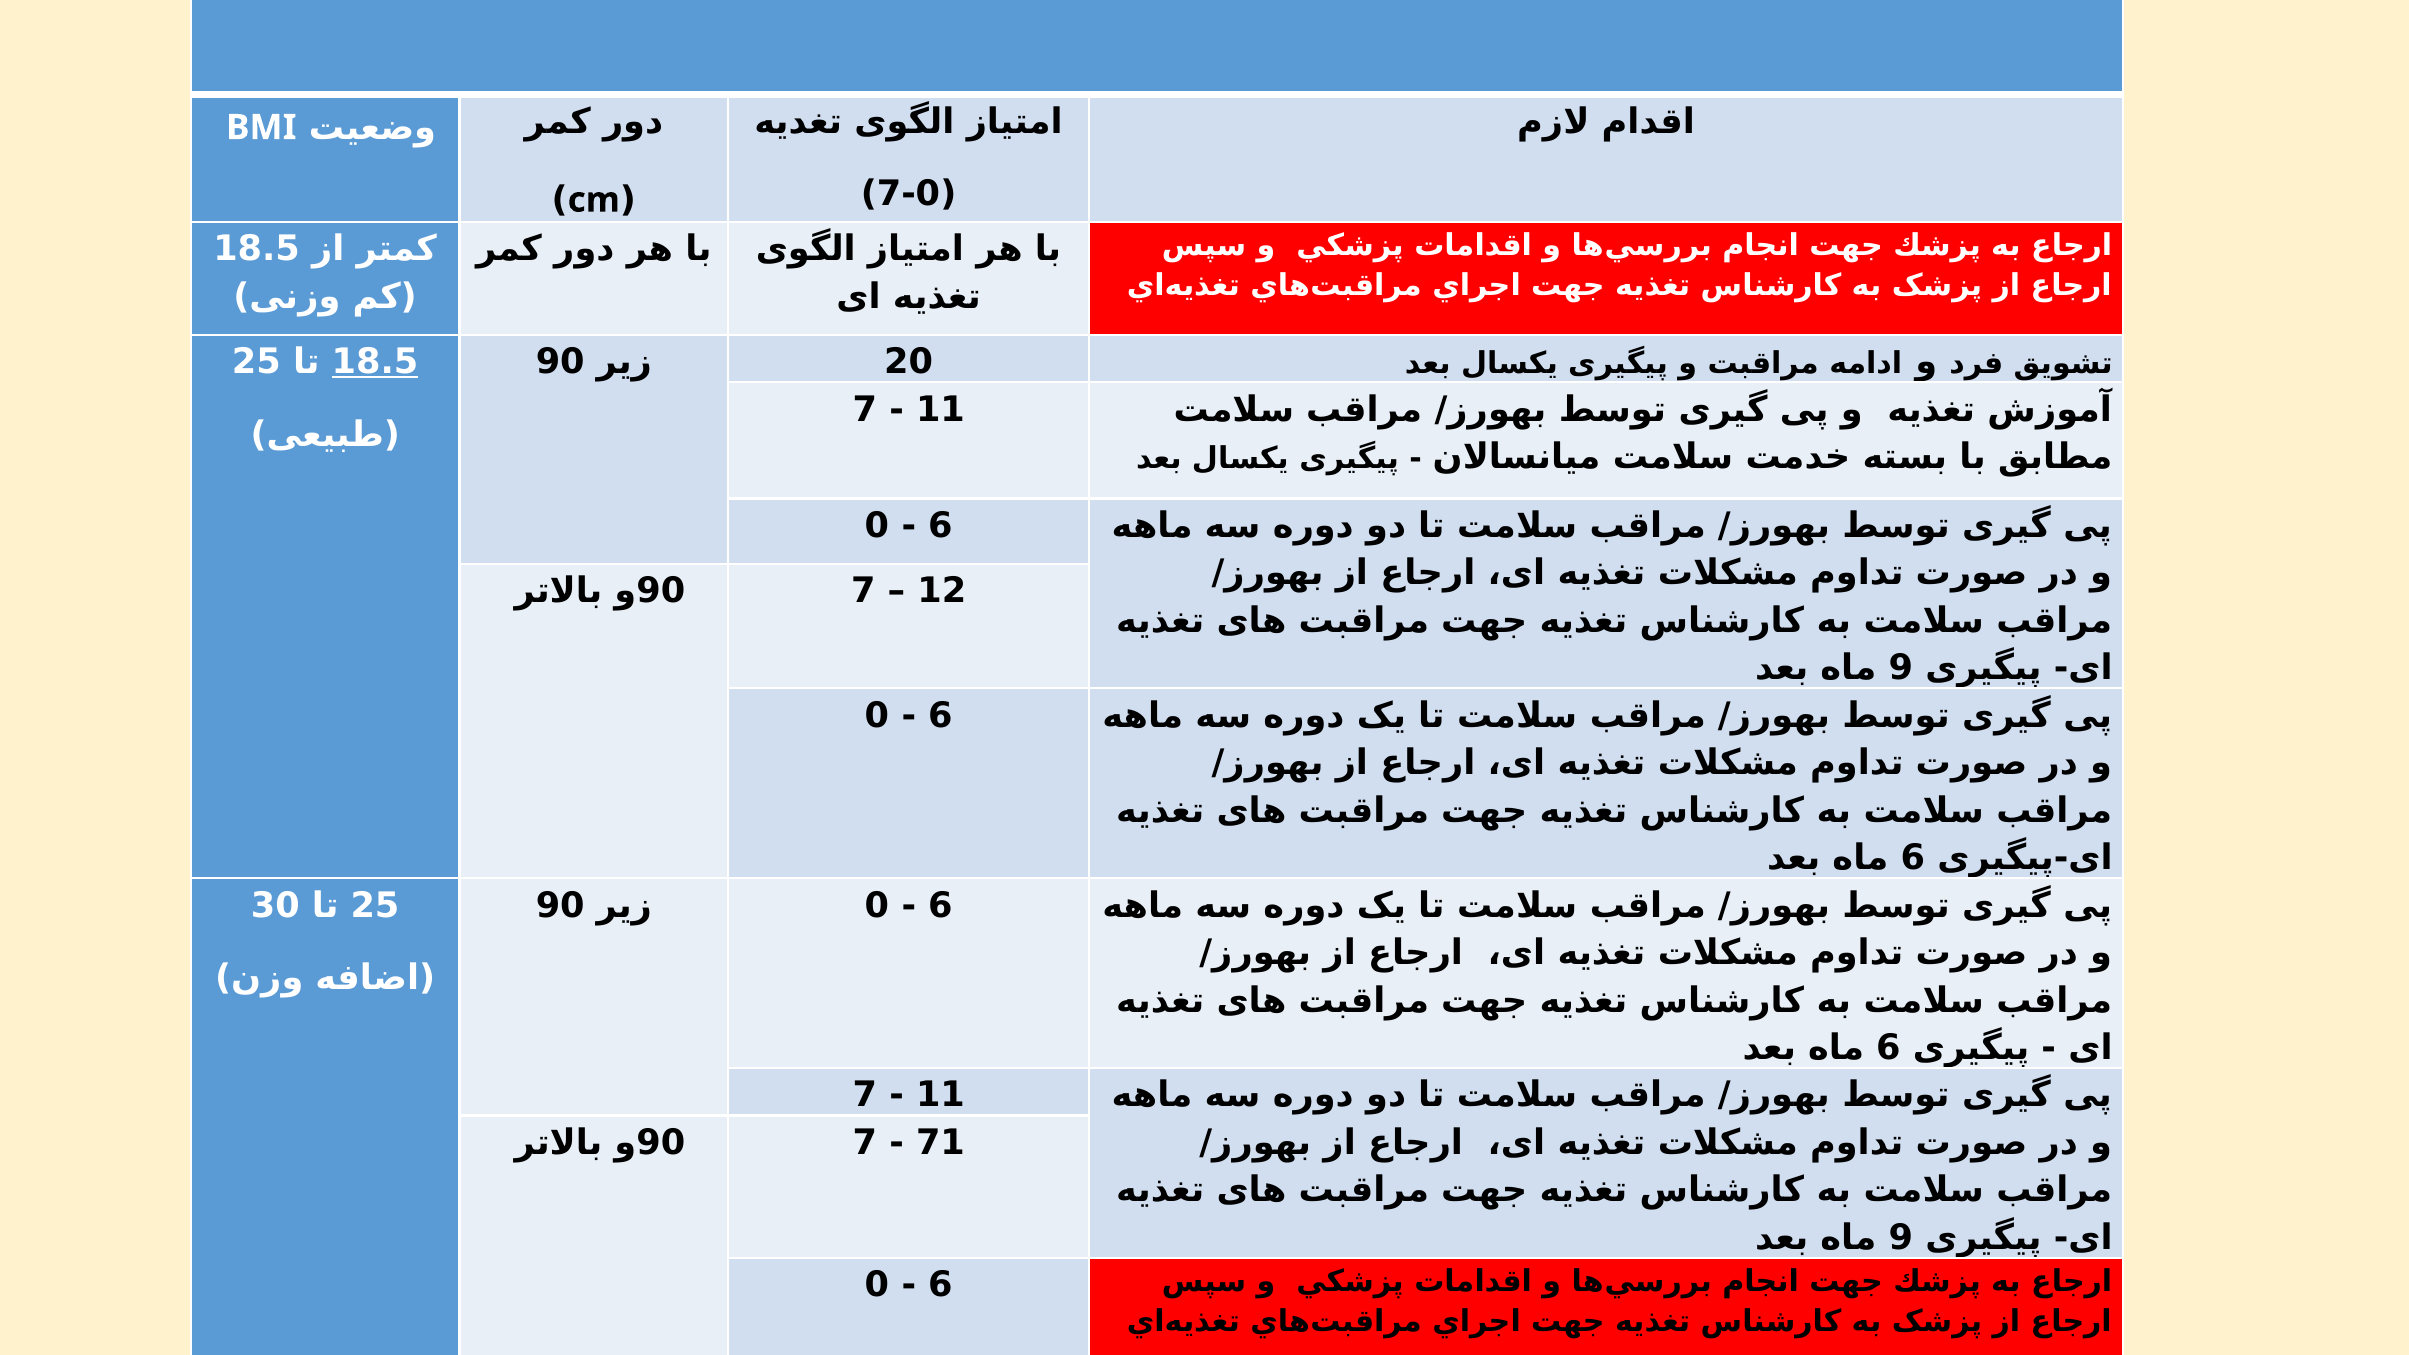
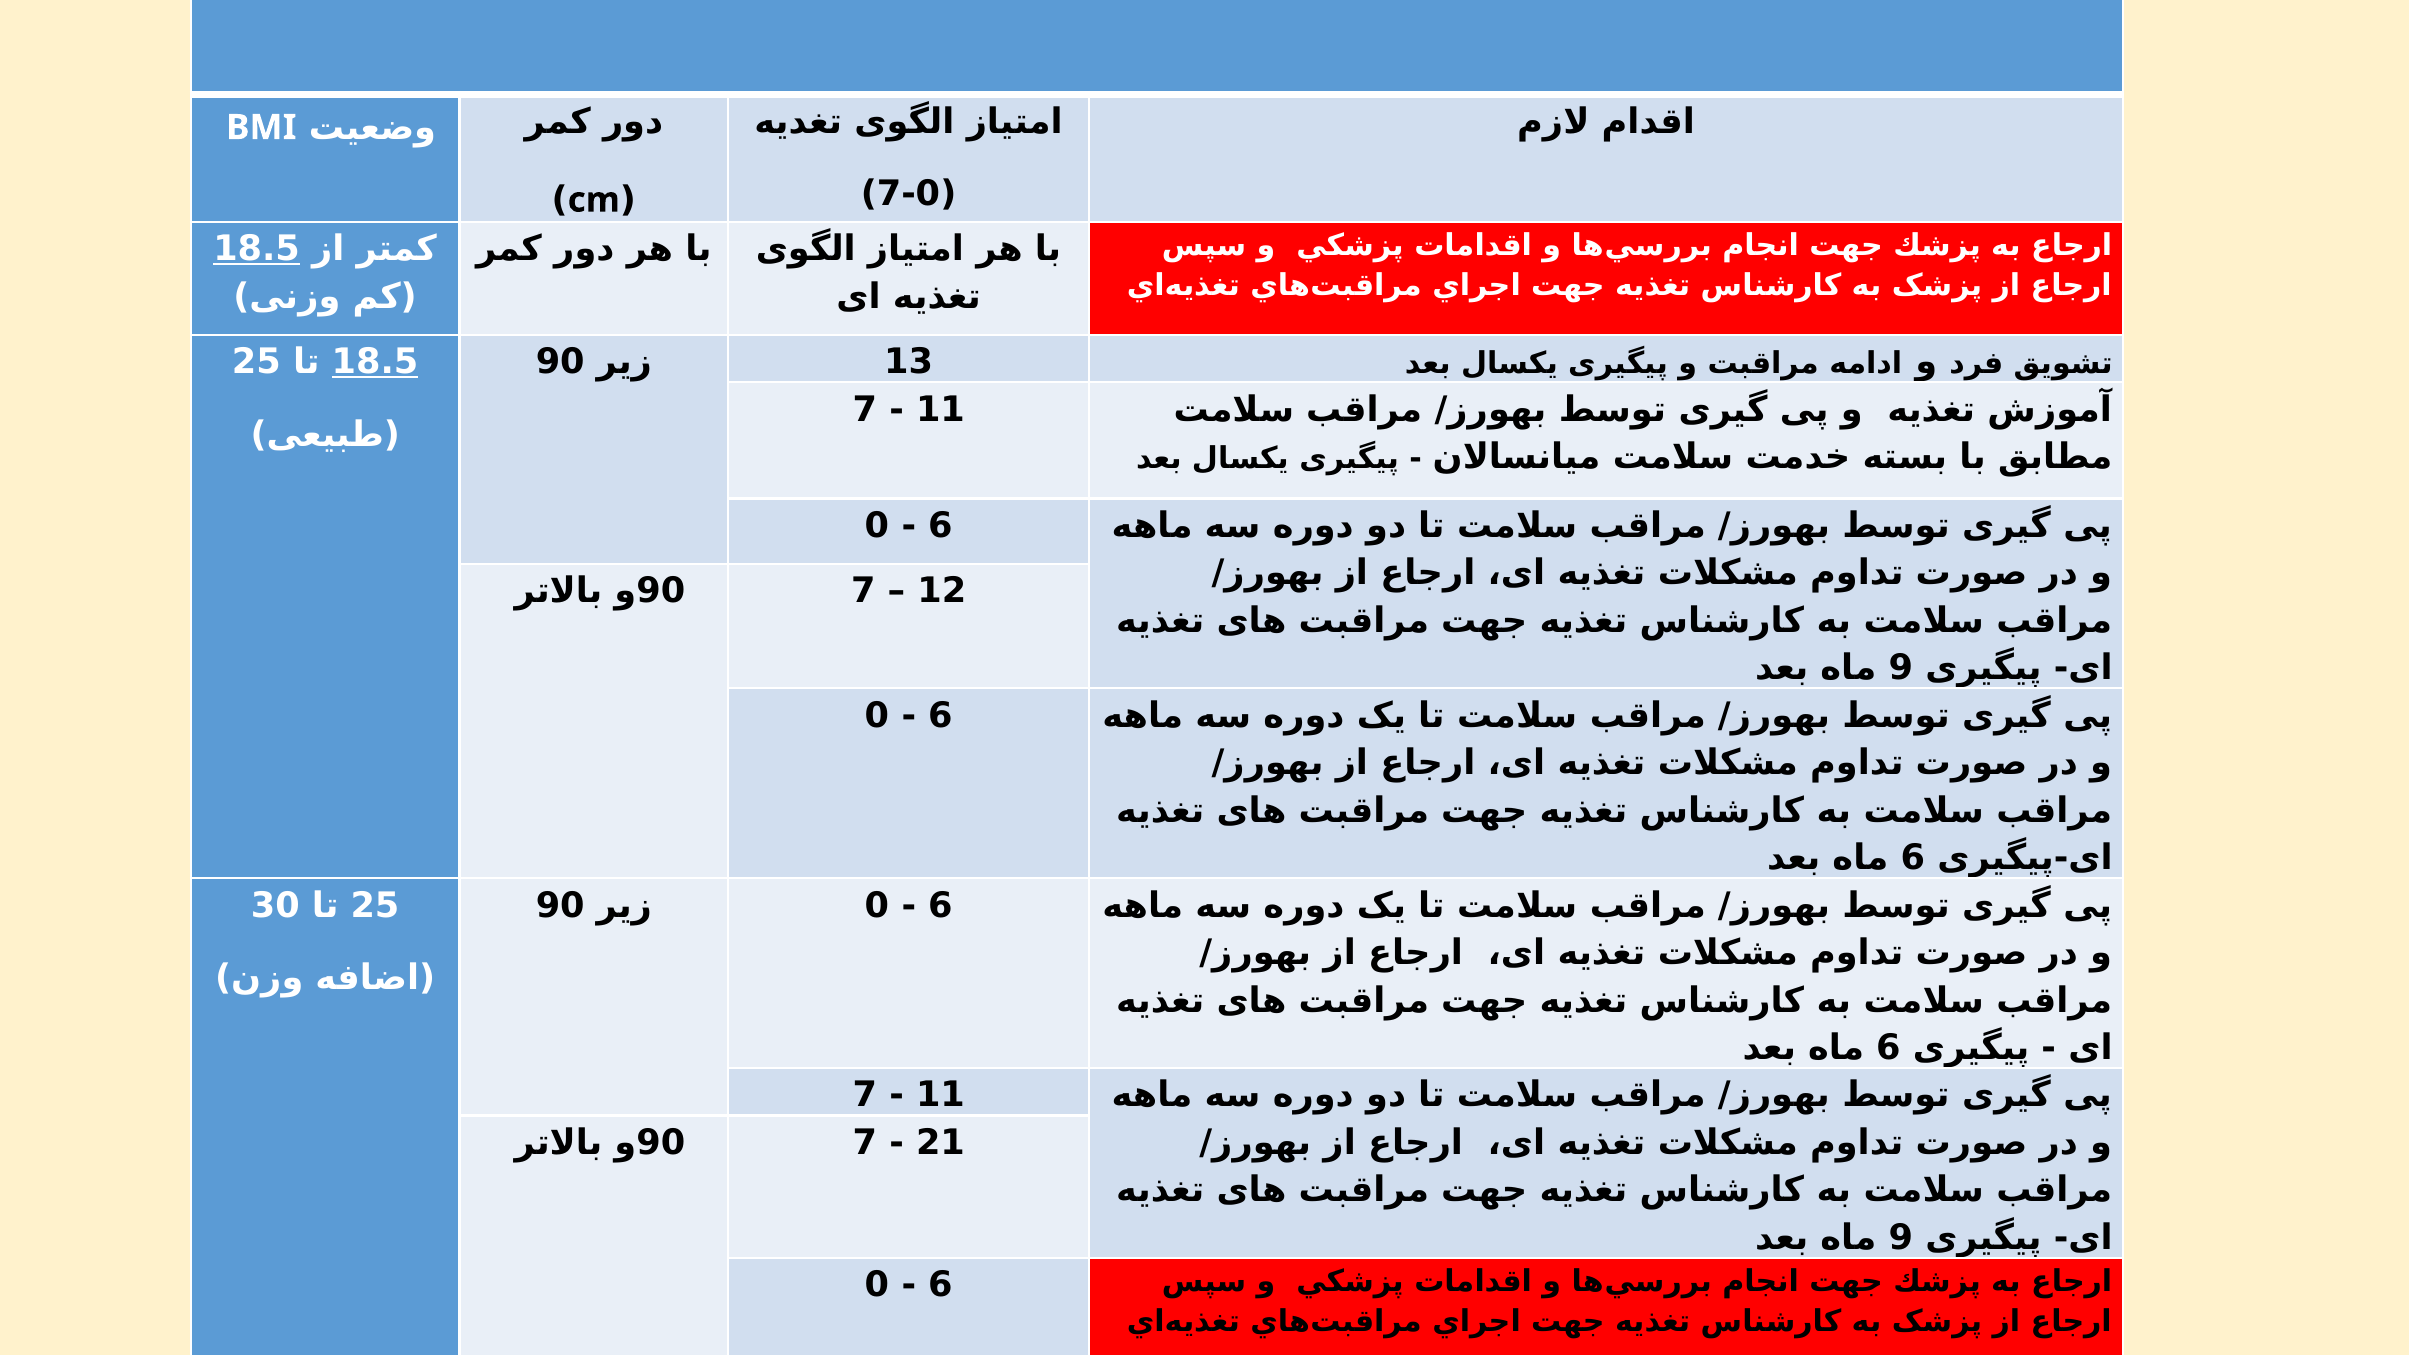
18.5 underline: none -> present (257, 249)
20: 20 -> 13 (909, 362)
71: 71 -> 21 (940, 1143)
